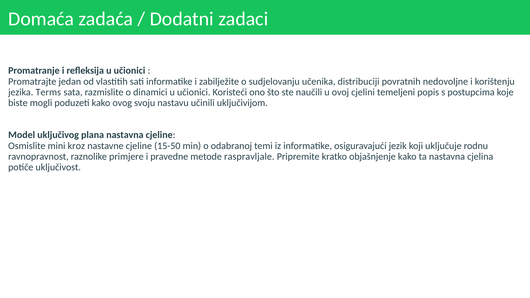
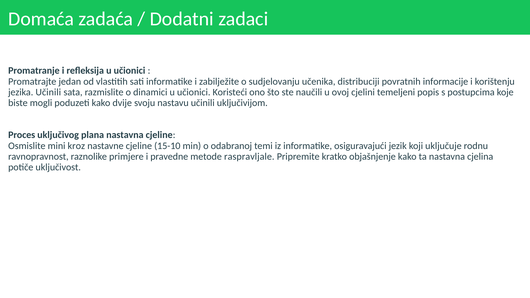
nedovoljne: nedovoljne -> informacije (445, 81)
jezika Terms: Terms -> Učinili (48, 92)
ovog: ovog -> dvije (122, 103)
Model: Model -> Proces (22, 135)
15-50: 15-50 -> 15-10 (167, 146)
